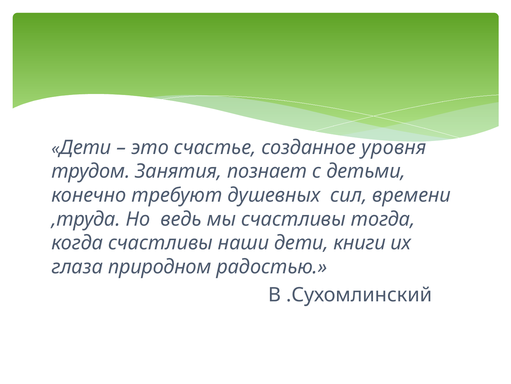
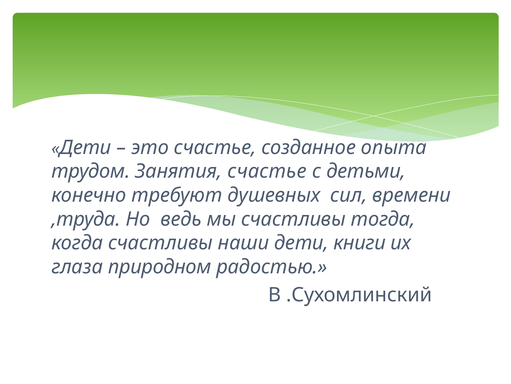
уровня: уровня -> опыта (394, 147)
Занятия познает: познает -> счастье (267, 171)
